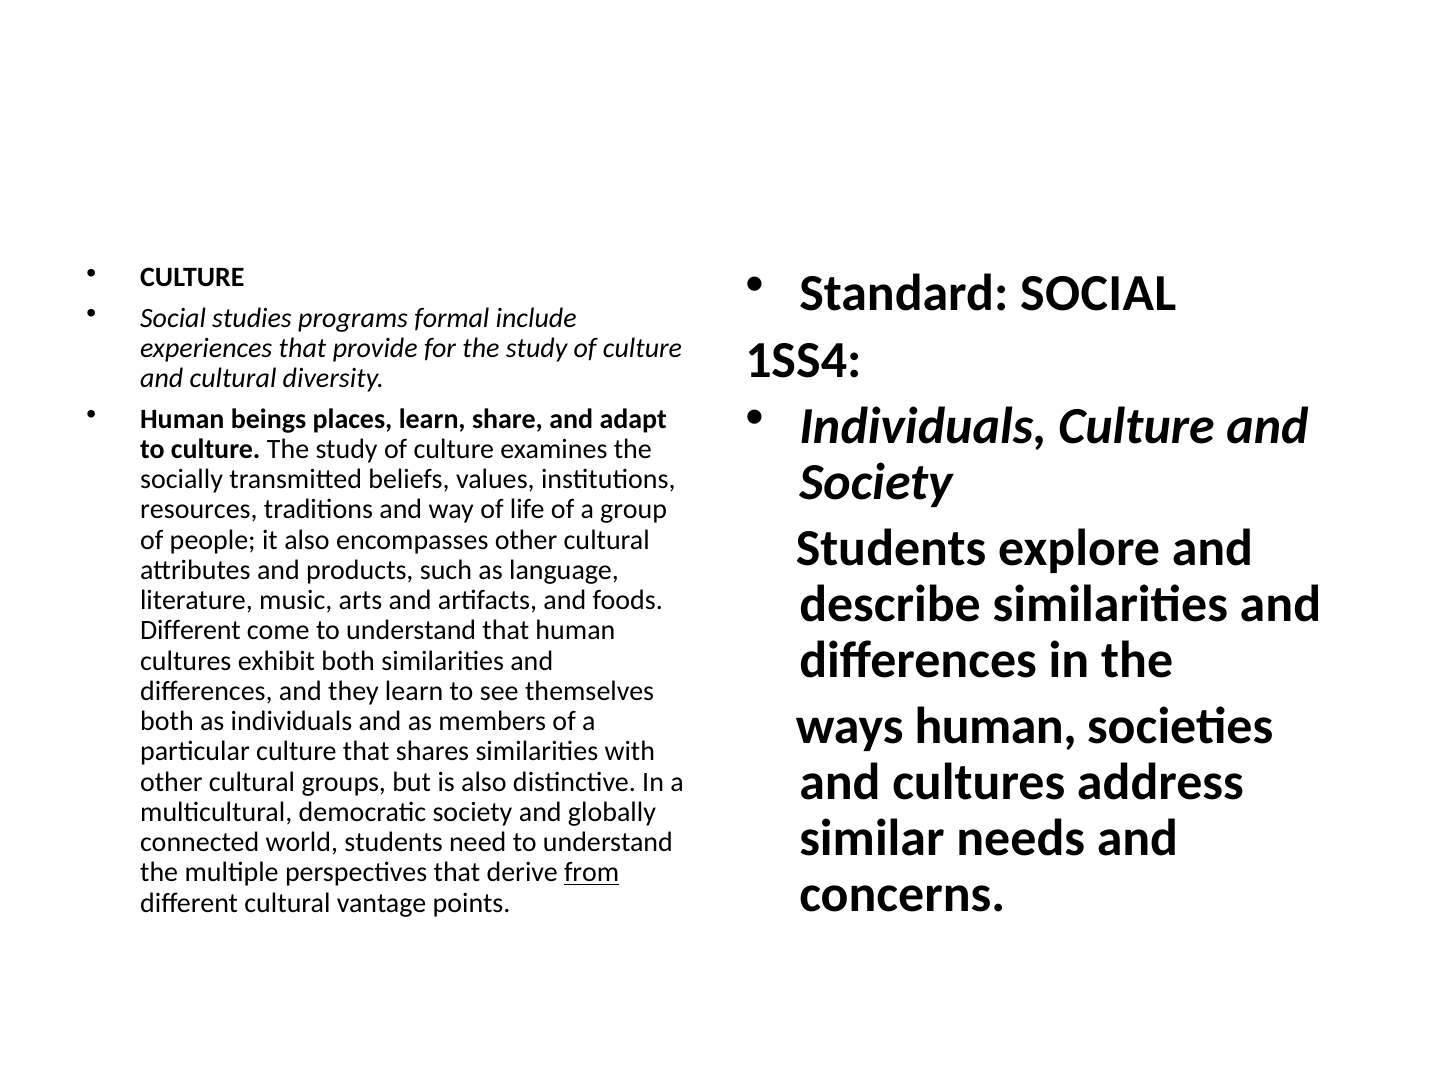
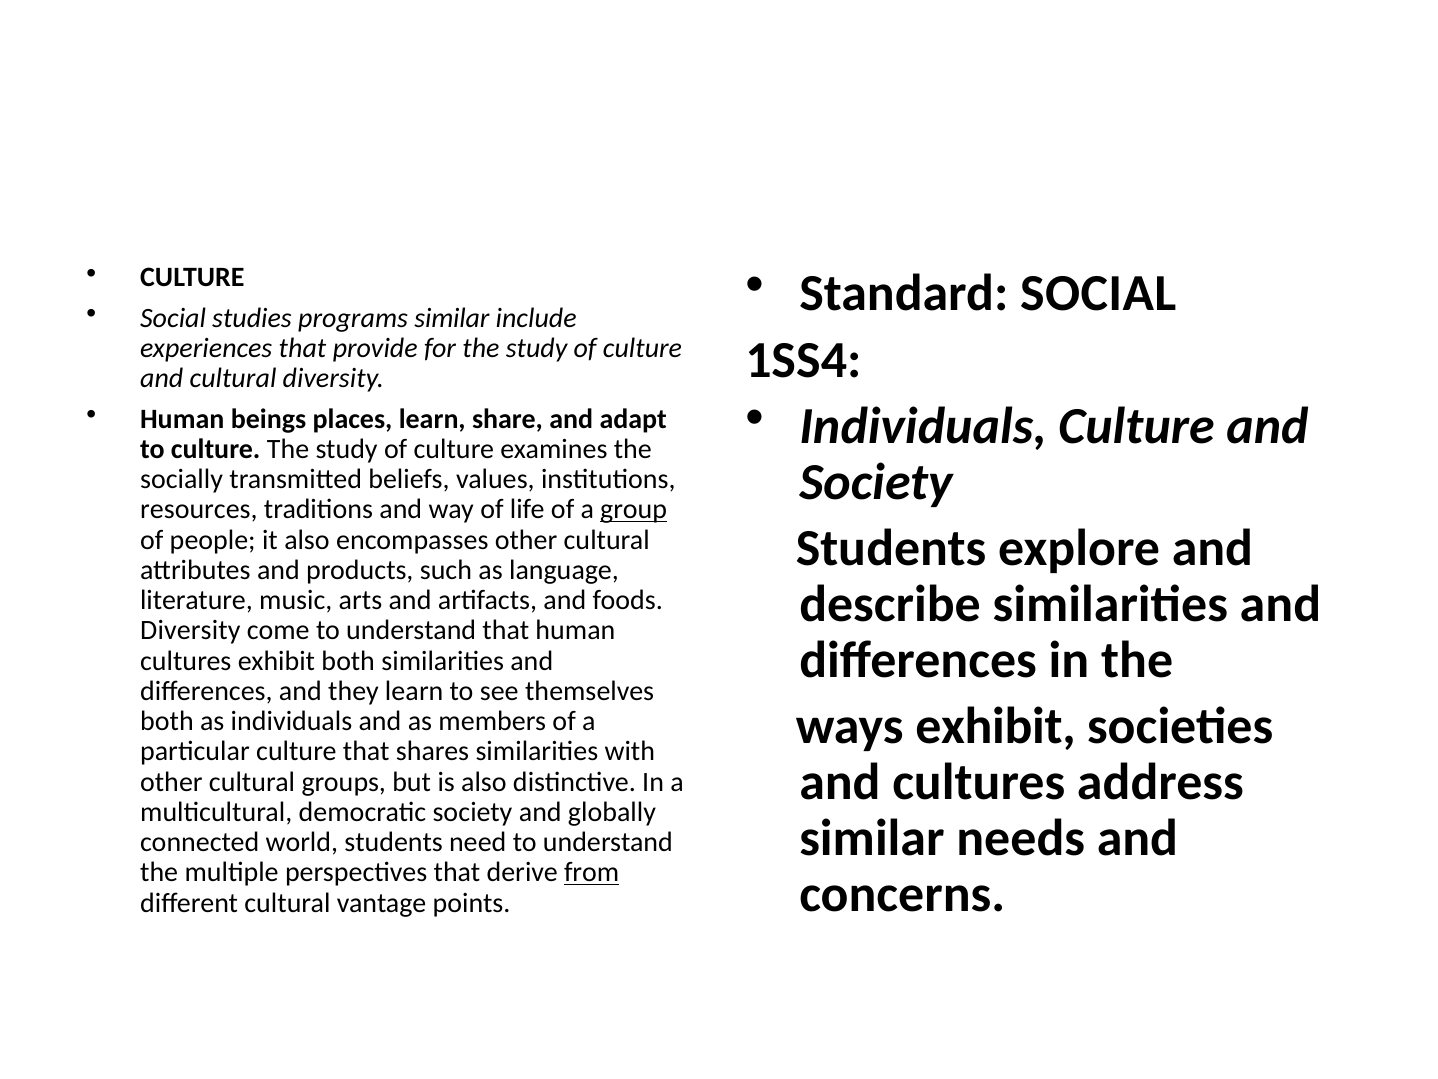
programs formal: formal -> similar (452, 318)
group underline: none -> present (634, 509)
Different: Different -> Diversity (190, 630)
ways human: human -> exhibit (995, 726)
